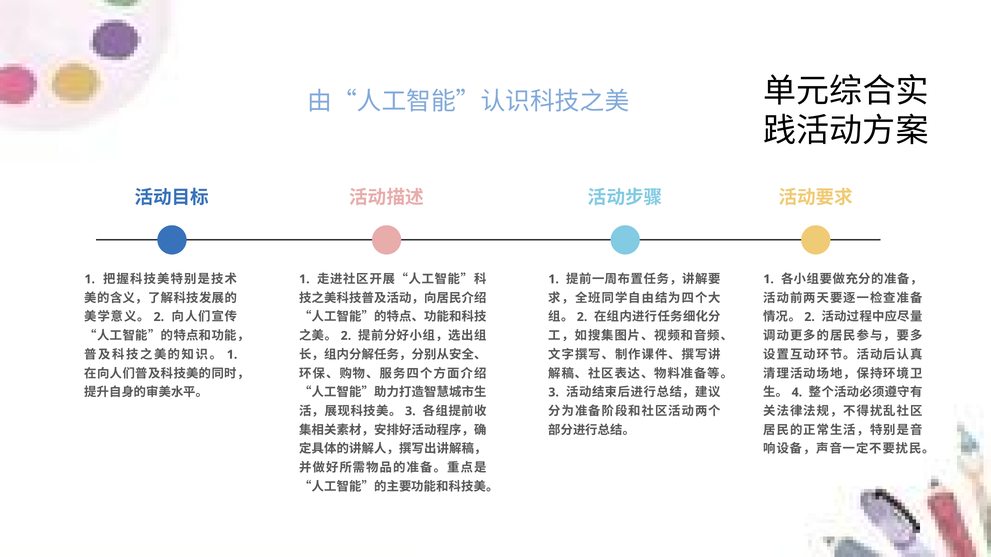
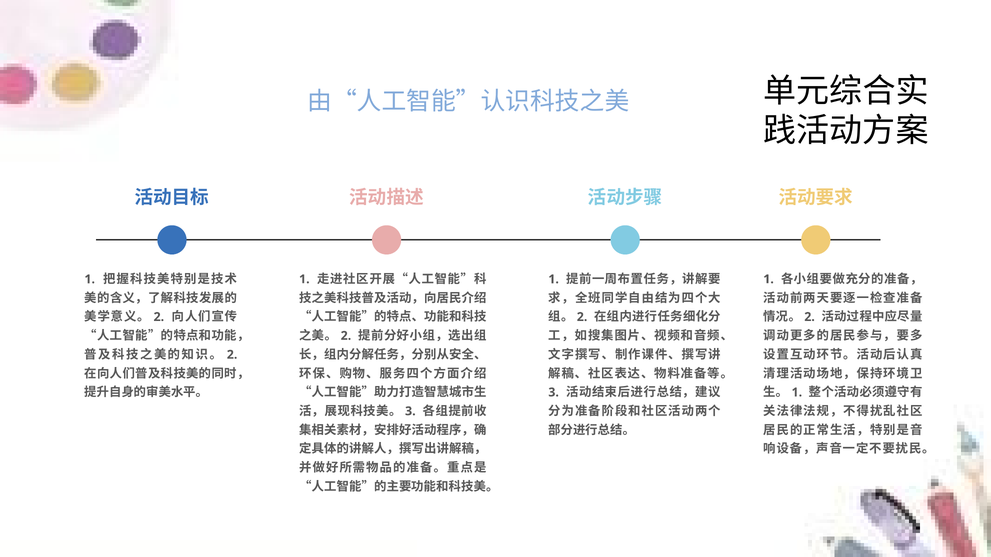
1: 1 -> 2 (232, 355)
4: 4 -> 1 (797, 393)
